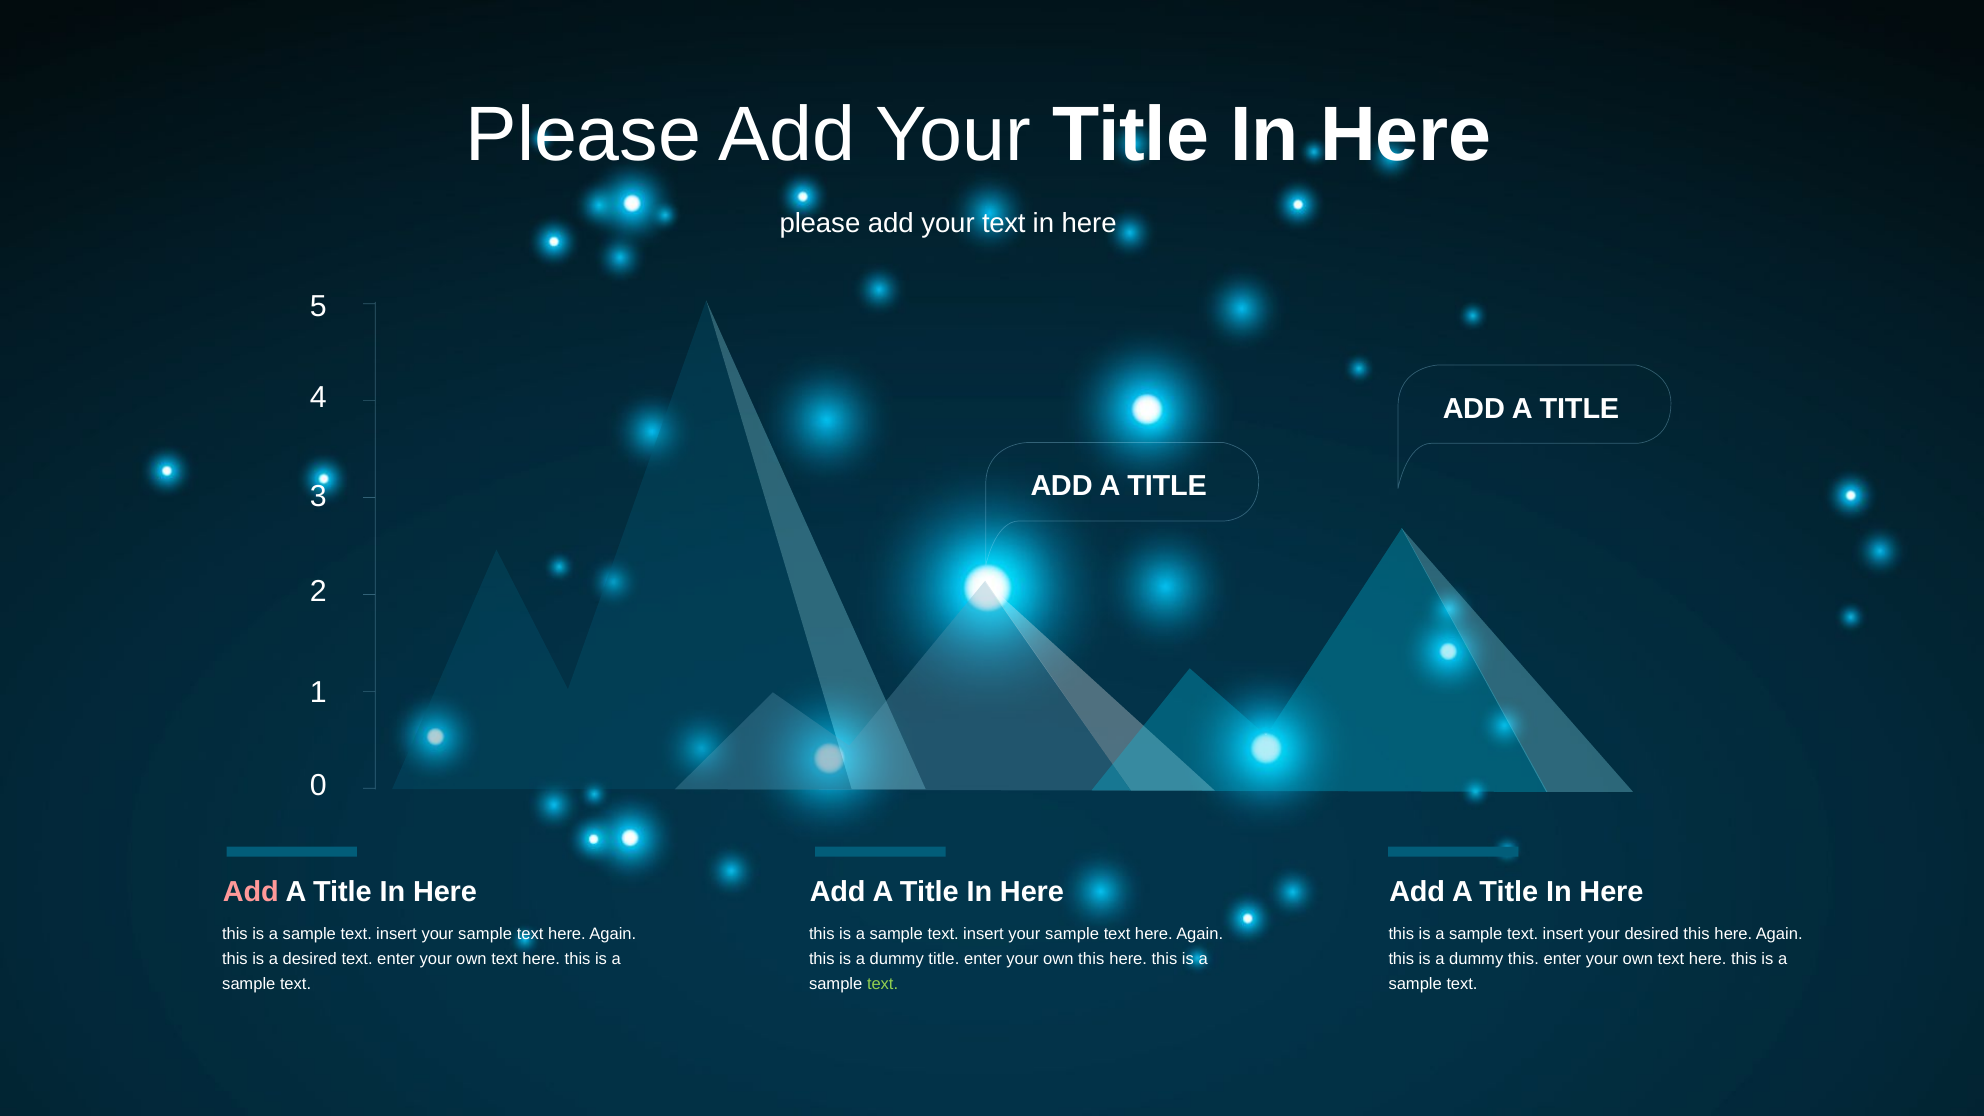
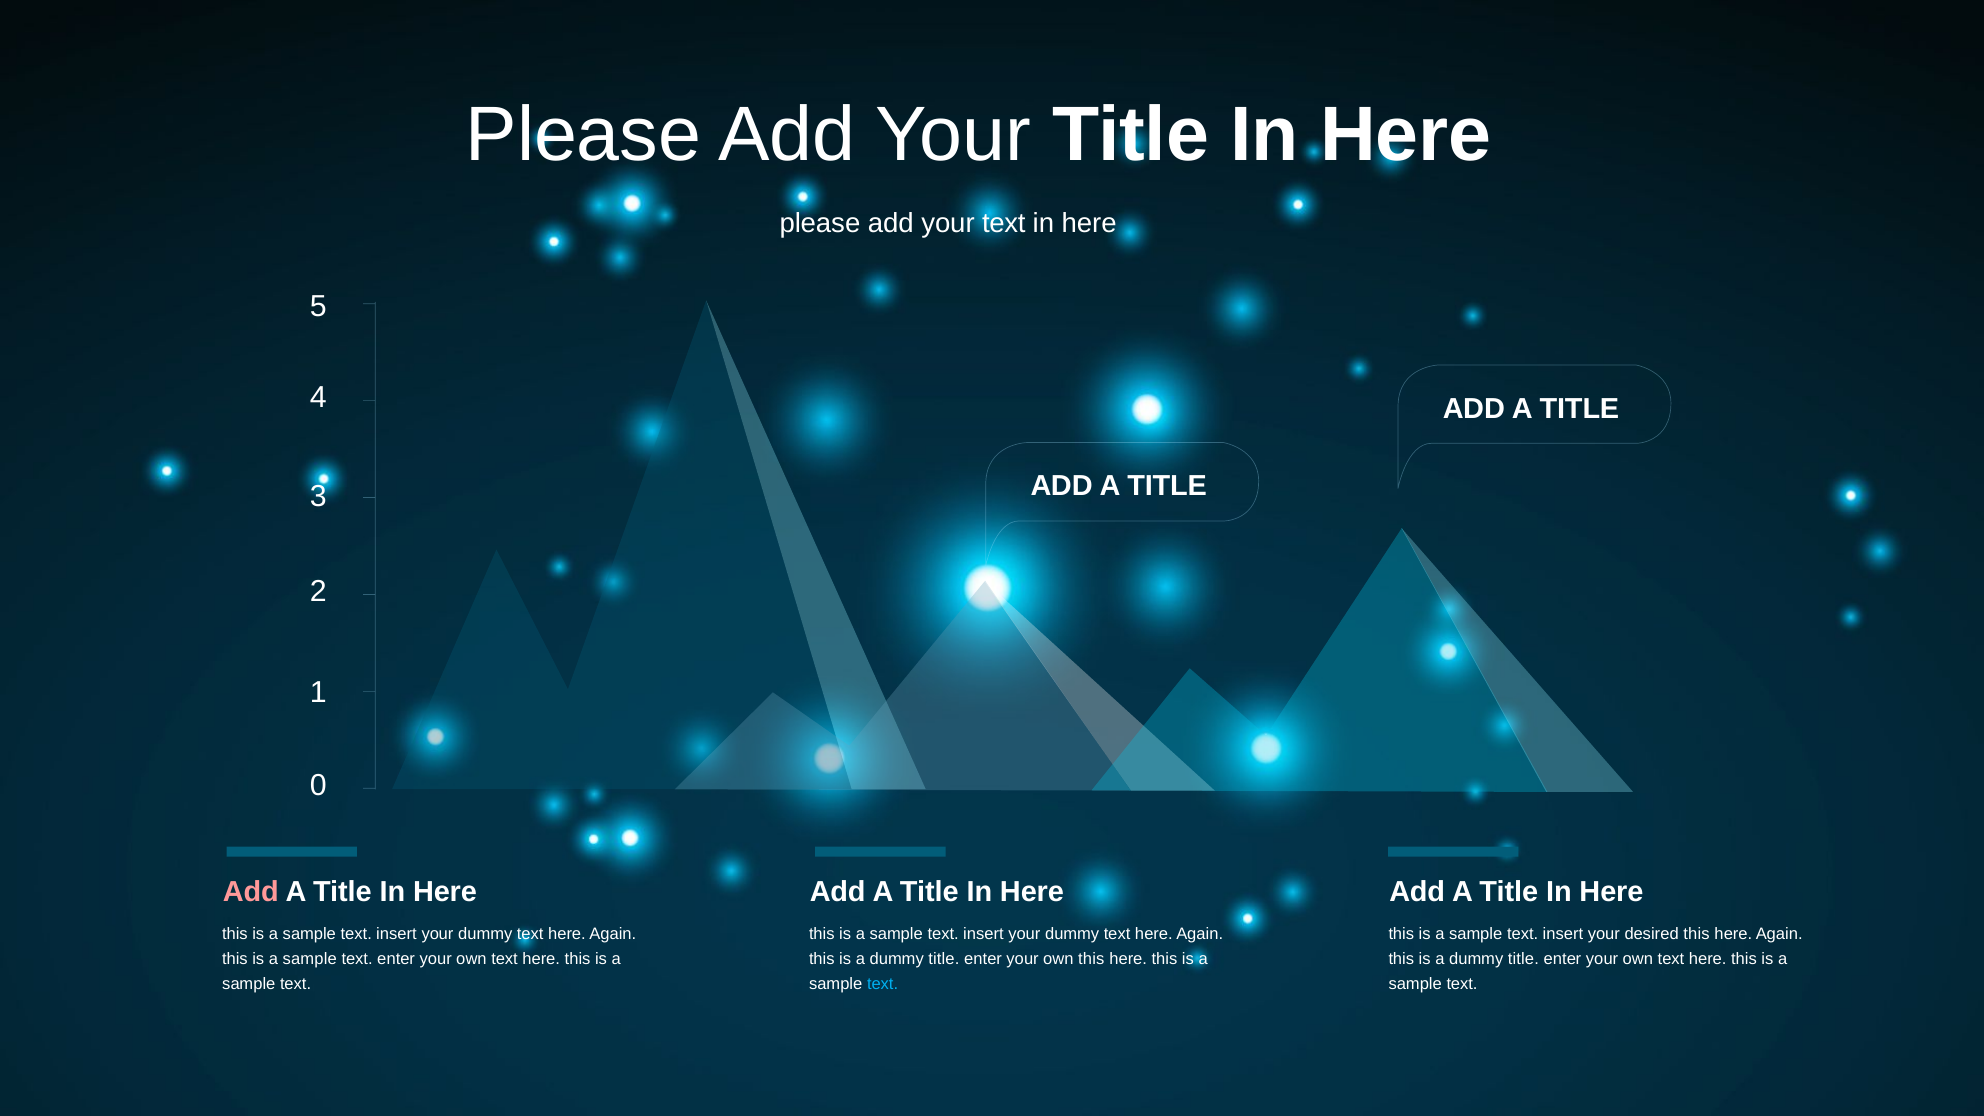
sample: sample -> dummy (485, 934)
sample: sample -> dummy (1072, 934)
desired: desired -> sample (310, 959)
this: this -> title (1523, 959)
text colour: light green -> light blue (883, 984)
